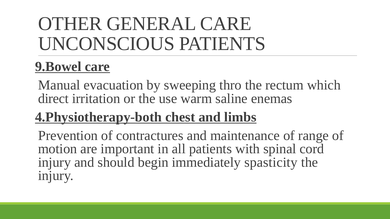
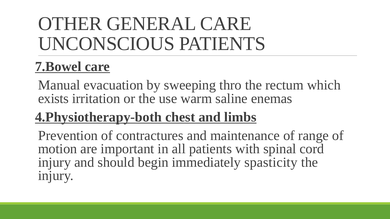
9.Bowel: 9.Bowel -> 7.Bowel (58, 67)
direct: direct -> exists (53, 99)
